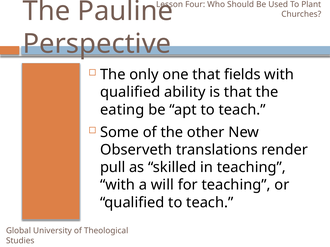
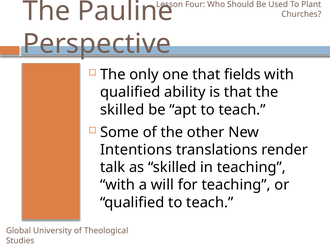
eating: eating -> skilled (122, 110)
Observeth: Observeth -> Intentions (136, 150)
pull: pull -> talk (113, 168)
